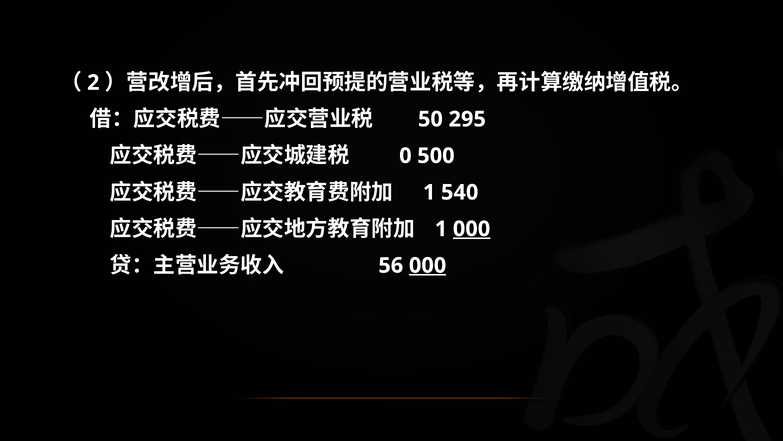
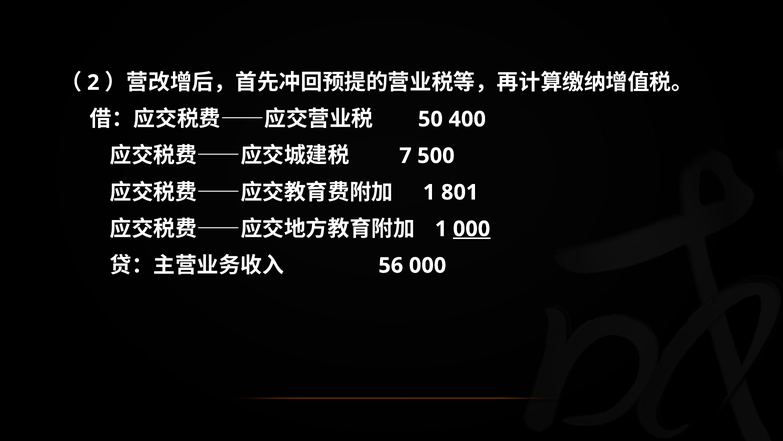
295: 295 -> 400 (467, 119)
0: 0 -> 7 (405, 156)
540: 540 -> 801 (460, 192)
000 underline: present -> none (428, 265)
